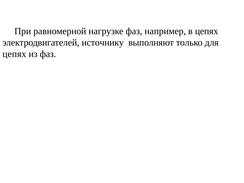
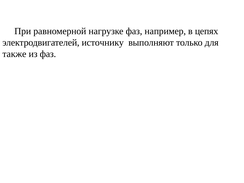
цепях: цепях -> также (14, 54)
